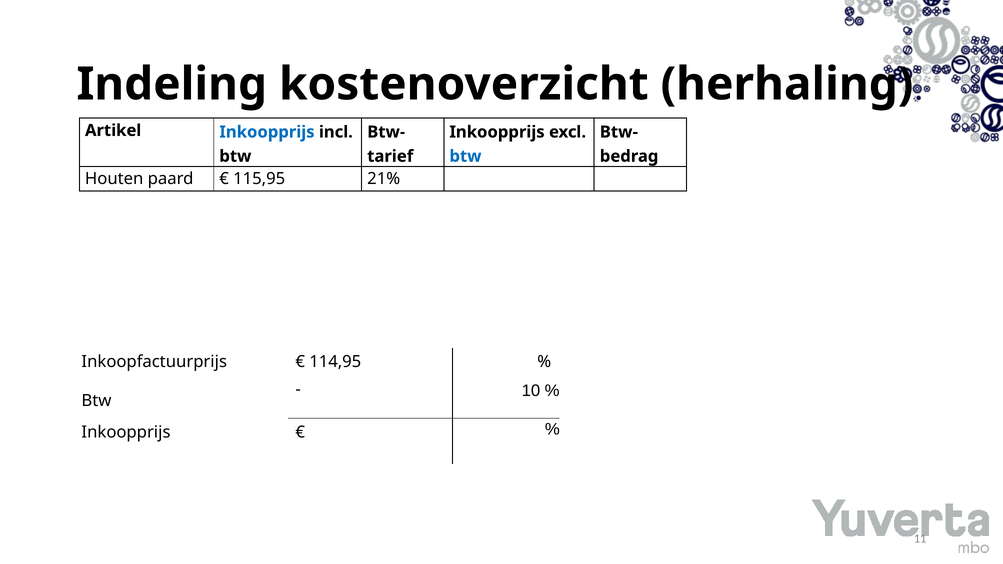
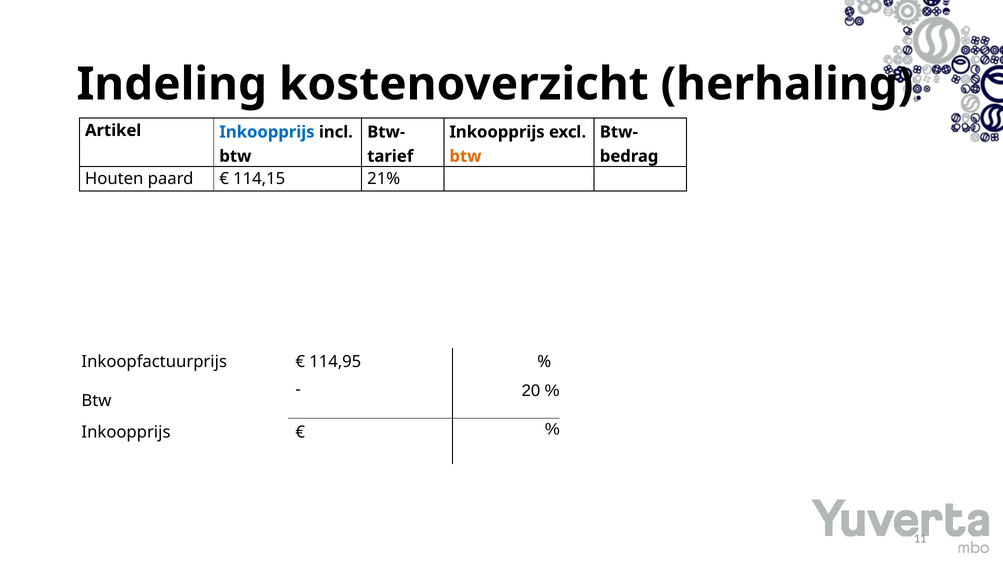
btw colour: blue -> orange (465, 156)
115,95: 115,95 -> 114,15 (259, 179)
10: 10 -> 20 (531, 391)
